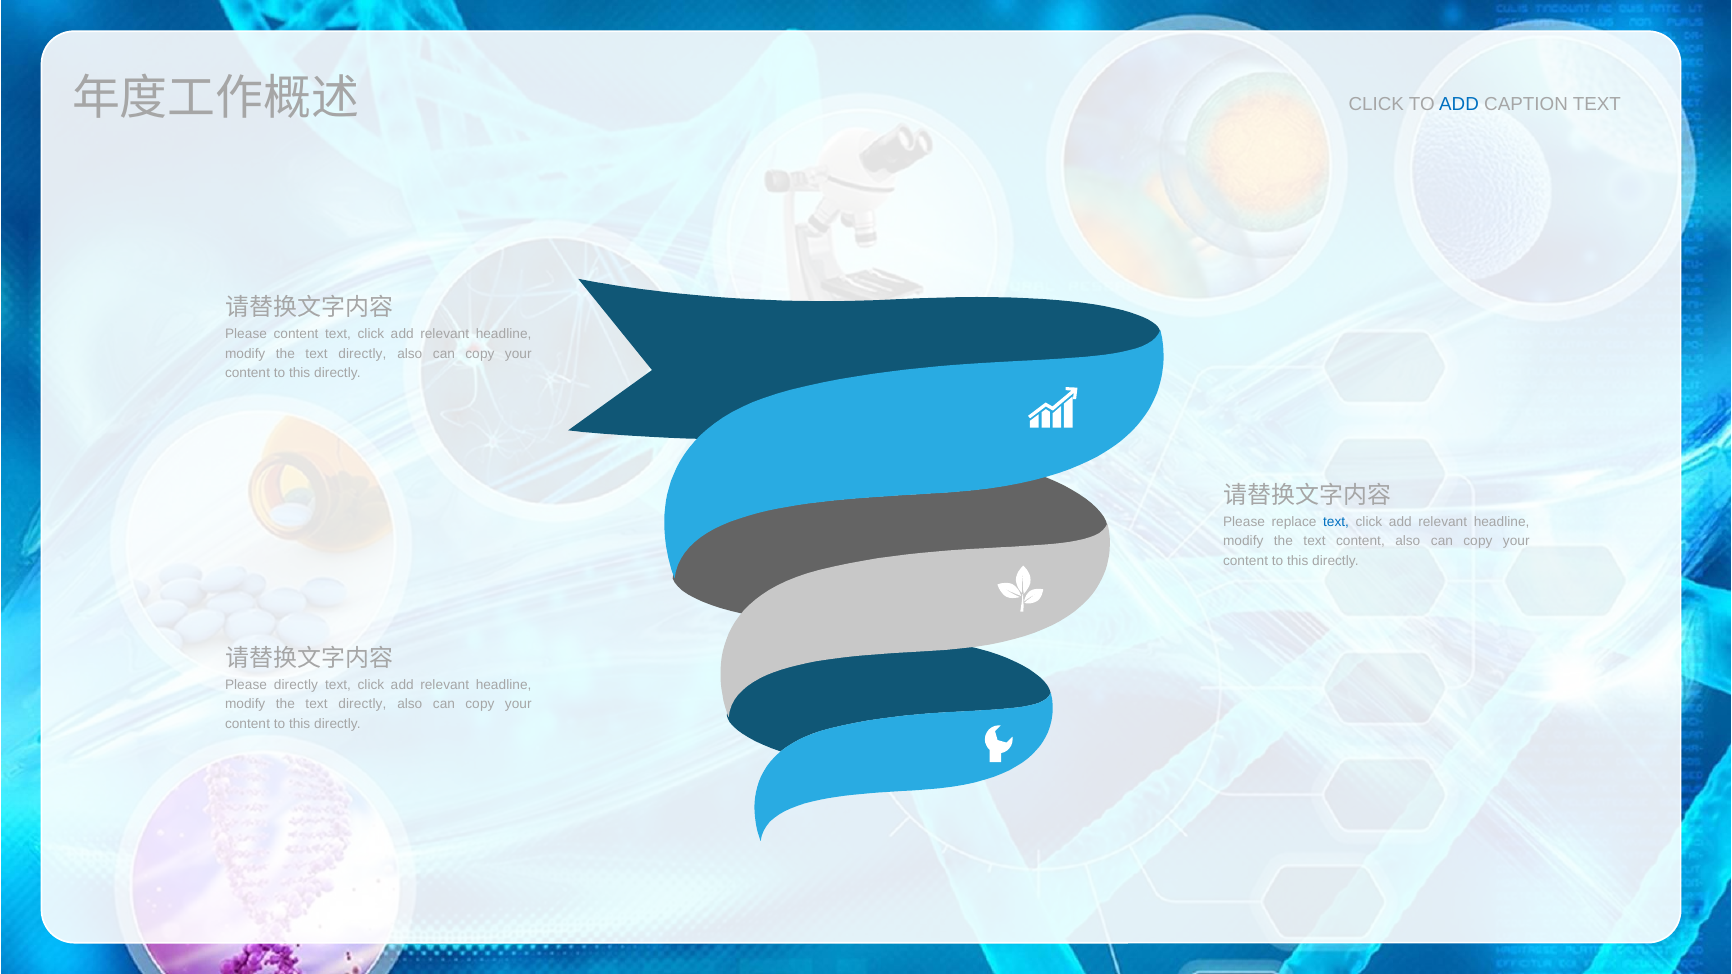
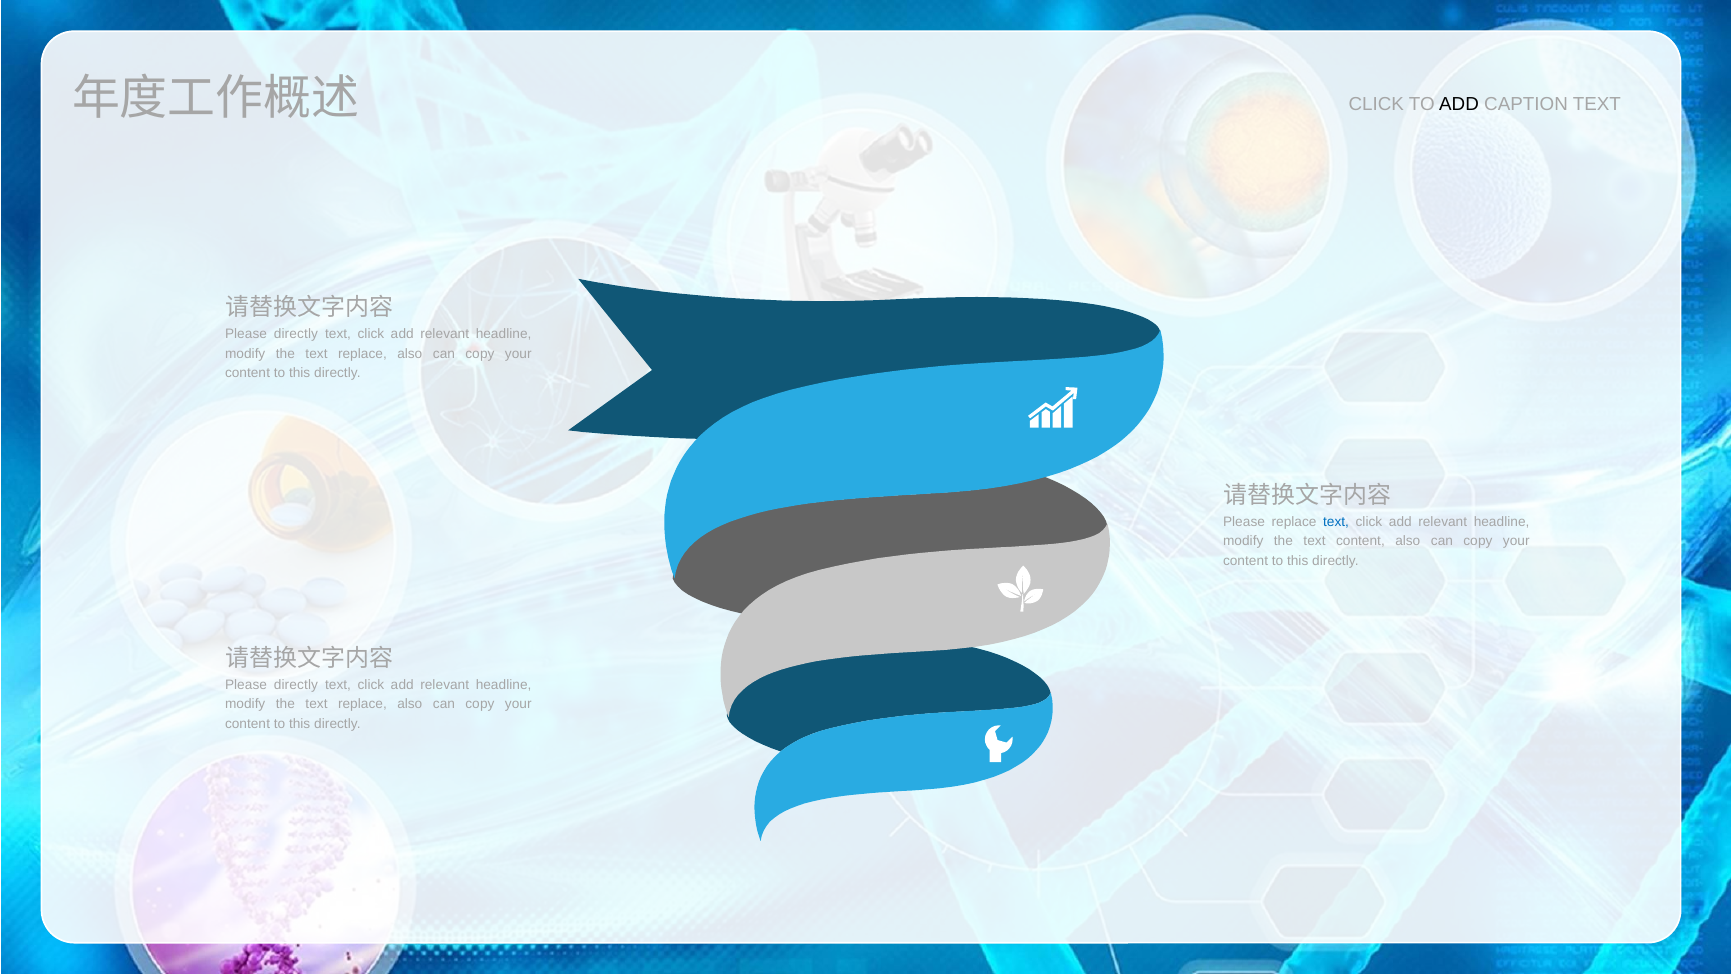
ADD colour: blue -> black (1459, 105)
content: content -> directly (296, 334)
directly: directly -> replace (362, 354)
directly: directly -> replace (362, 704)
